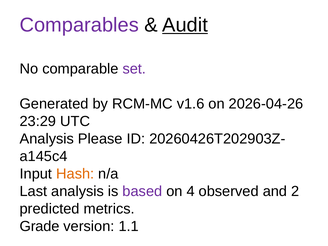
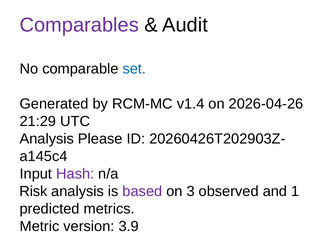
Audit underline: present -> none (185, 25)
set colour: purple -> blue (134, 69)
v1.6: v1.6 -> v1.4 (191, 104)
23:29: 23:29 -> 21:29 (38, 121)
Hash colour: orange -> purple (75, 174)
Last: Last -> Risk (33, 191)
4: 4 -> 3 (191, 191)
2: 2 -> 1 (295, 191)
Grade: Grade -> Metric (39, 226)
1.1: 1.1 -> 3.9 (129, 226)
